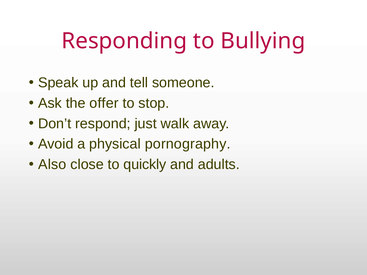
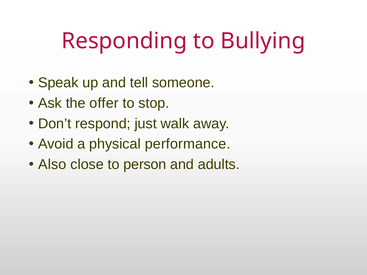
pornography: pornography -> performance (188, 144)
quickly: quickly -> person (145, 165)
